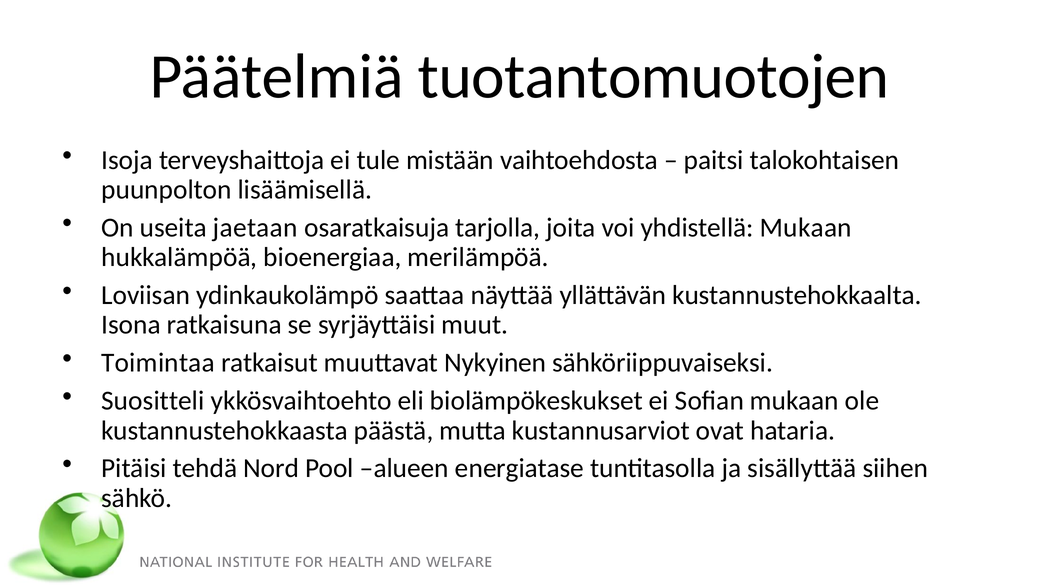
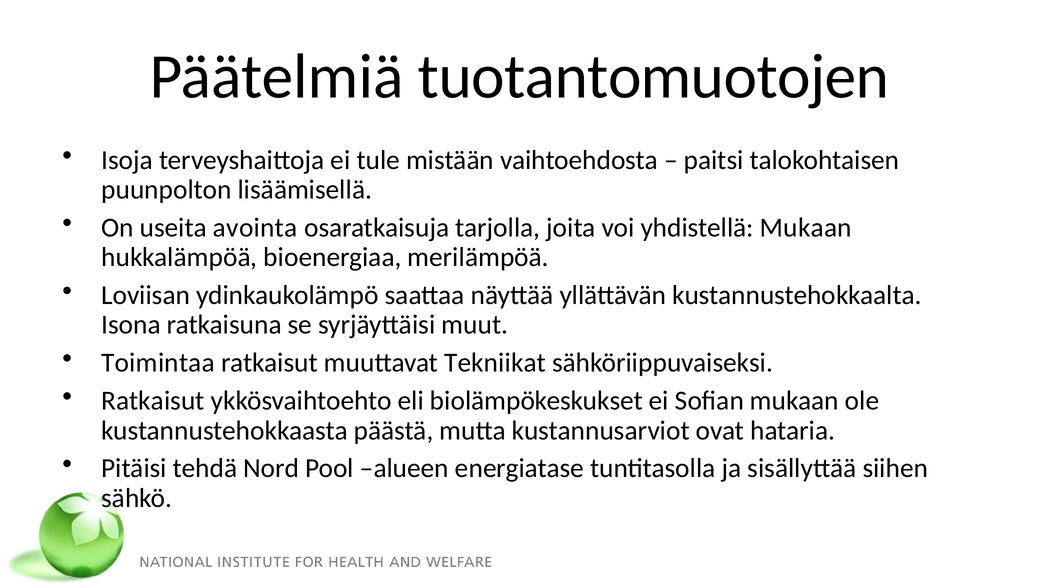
jaetaan: jaetaan -> avointa (255, 227)
Nykyinen: Nykyinen -> Tekniikat (495, 363)
Suositteli: Suositteli -> Ratkaisut (153, 400)
